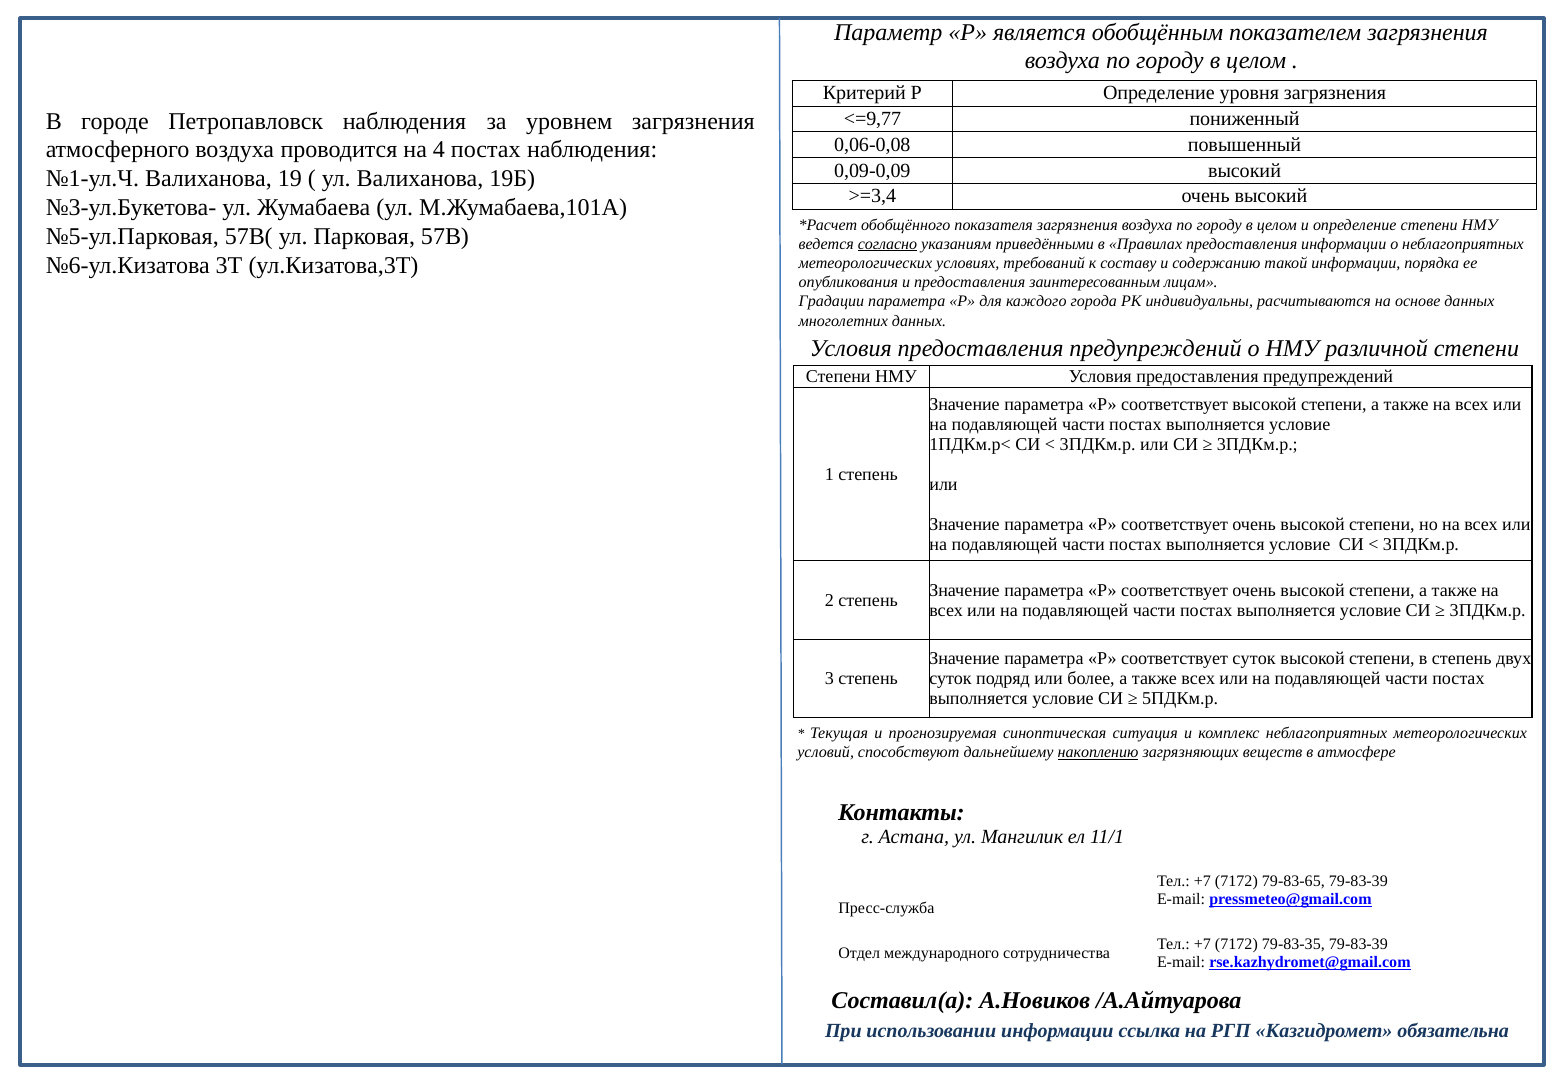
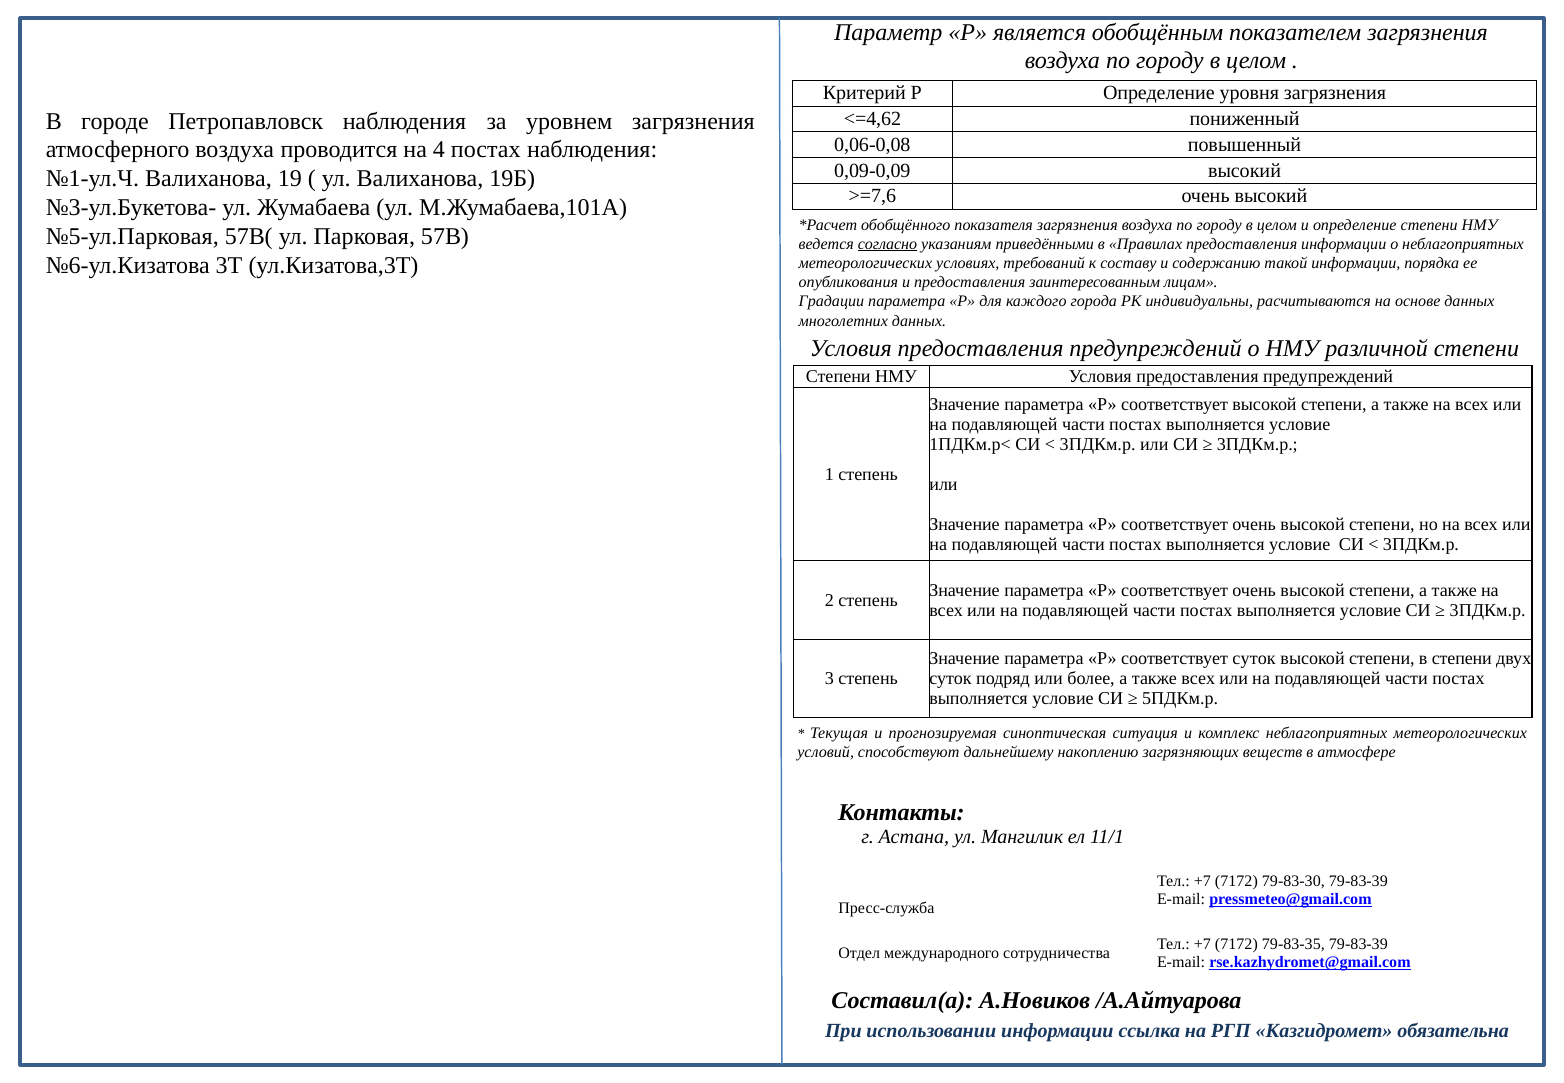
<=9,77: <=9,77 -> <=4,62 (872, 119)
>=3,4: >=3,4 -> >=7,6 (872, 196)
в степень: степень -> степени (1462, 658)
накоплению underline: present -> none (1098, 752)
79-83-65: 79-83-65 -> 79-83-30 (1293, 881)
